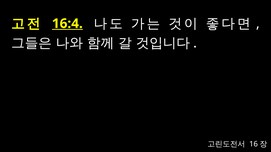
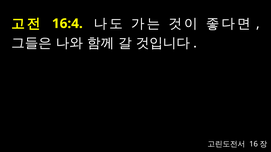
16:4 underline: present -> none (67, 24)
